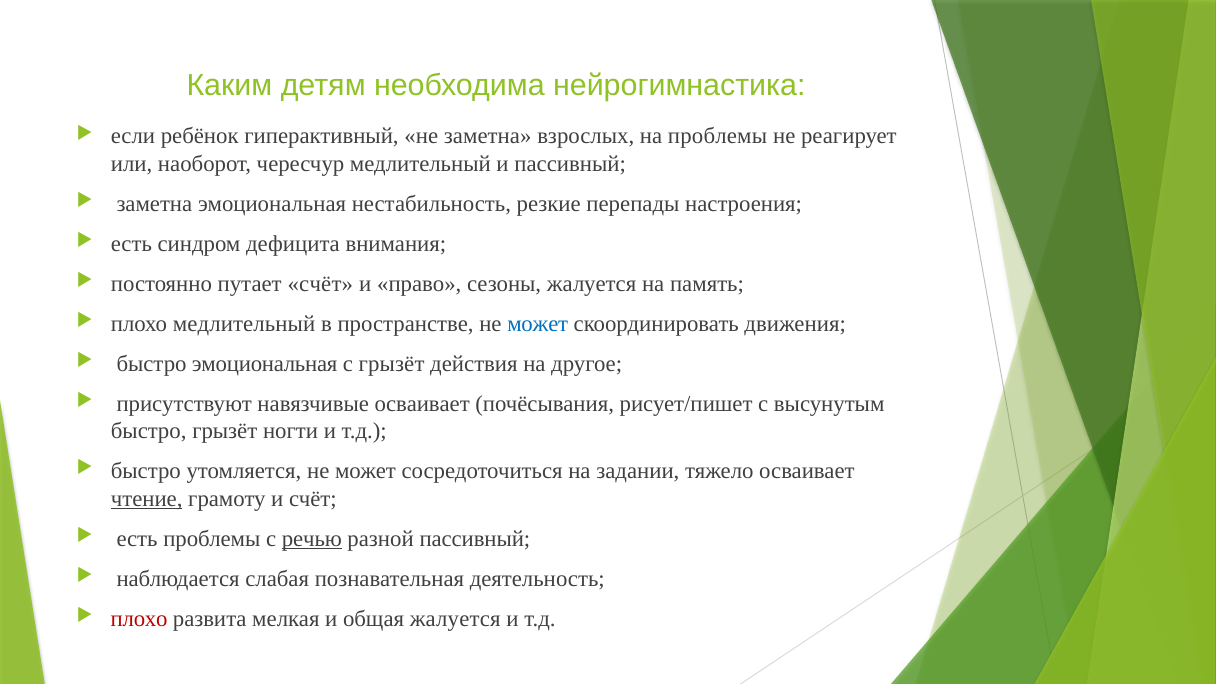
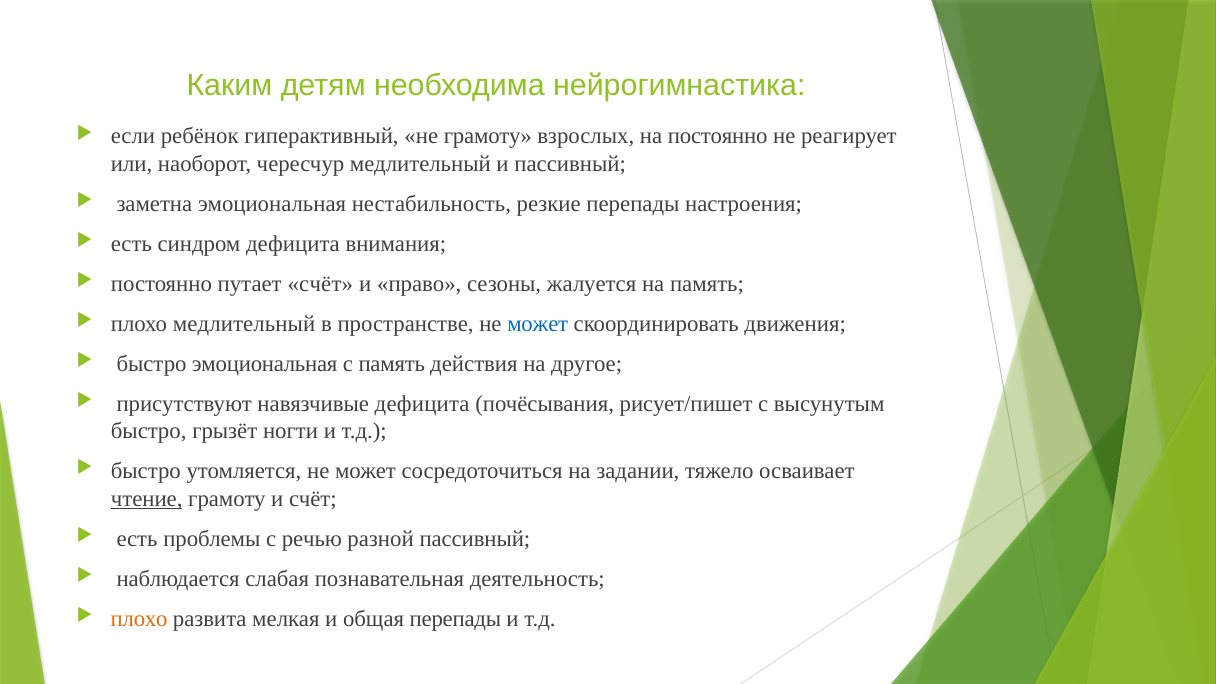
не заметна: заметна -> грамоту (488, 136)
на проблемы: проблемы -> постоянно (718, 136)
с грызёт: грызёт -> память (392, 364)
навязчивые осваивает: осваивает -> дефицита (422, 404)
речью underline: present -> none (312, 539)
плохо colour: red -> orange (139, 619)
общая жалуется: жалуется -> перепады (455, 619)
